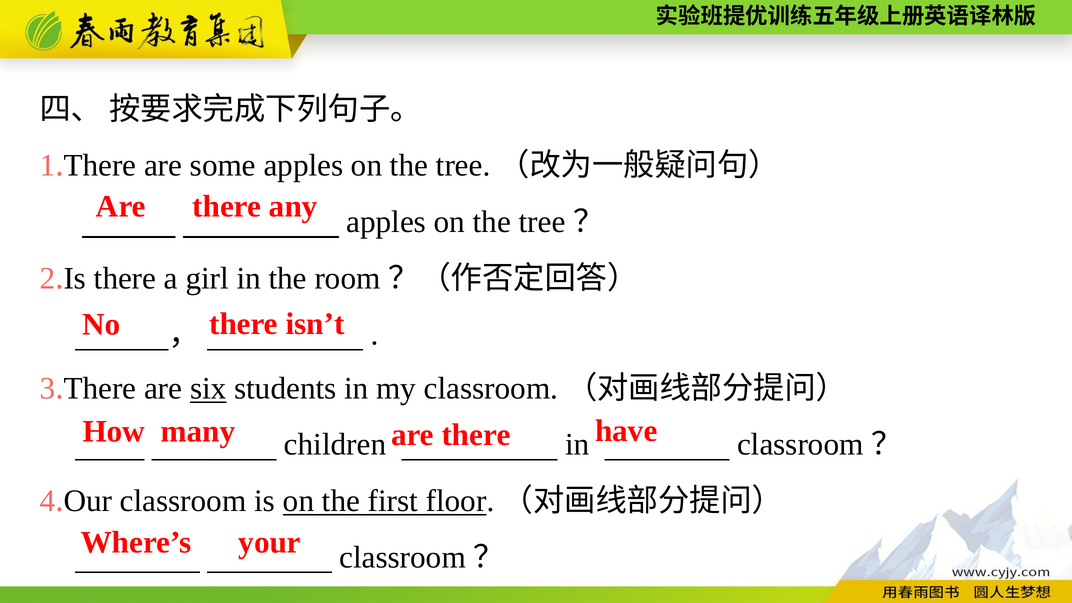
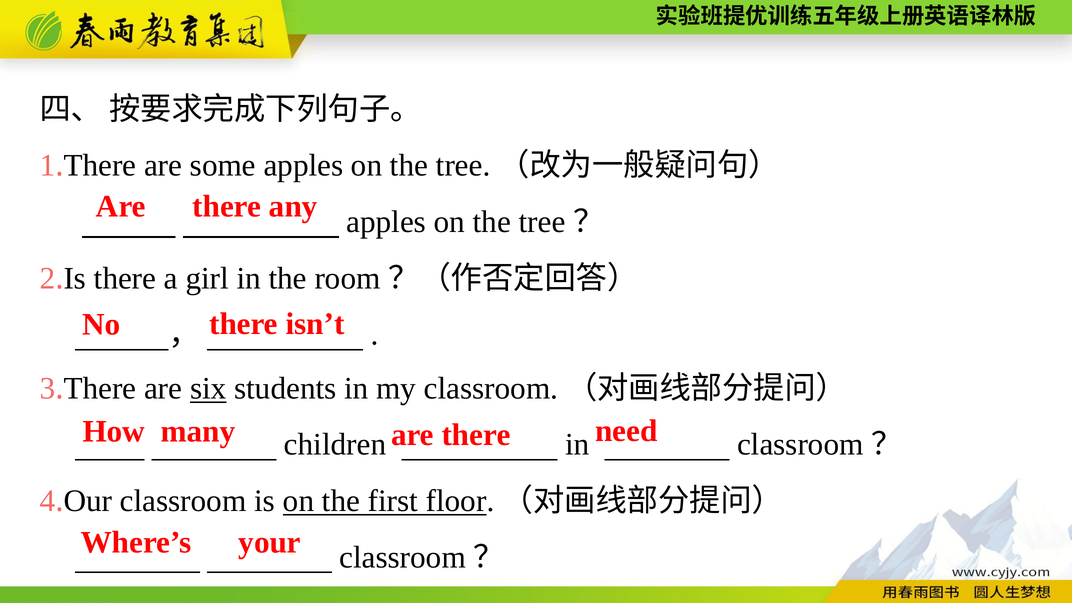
have: have -> need (626, 431)
